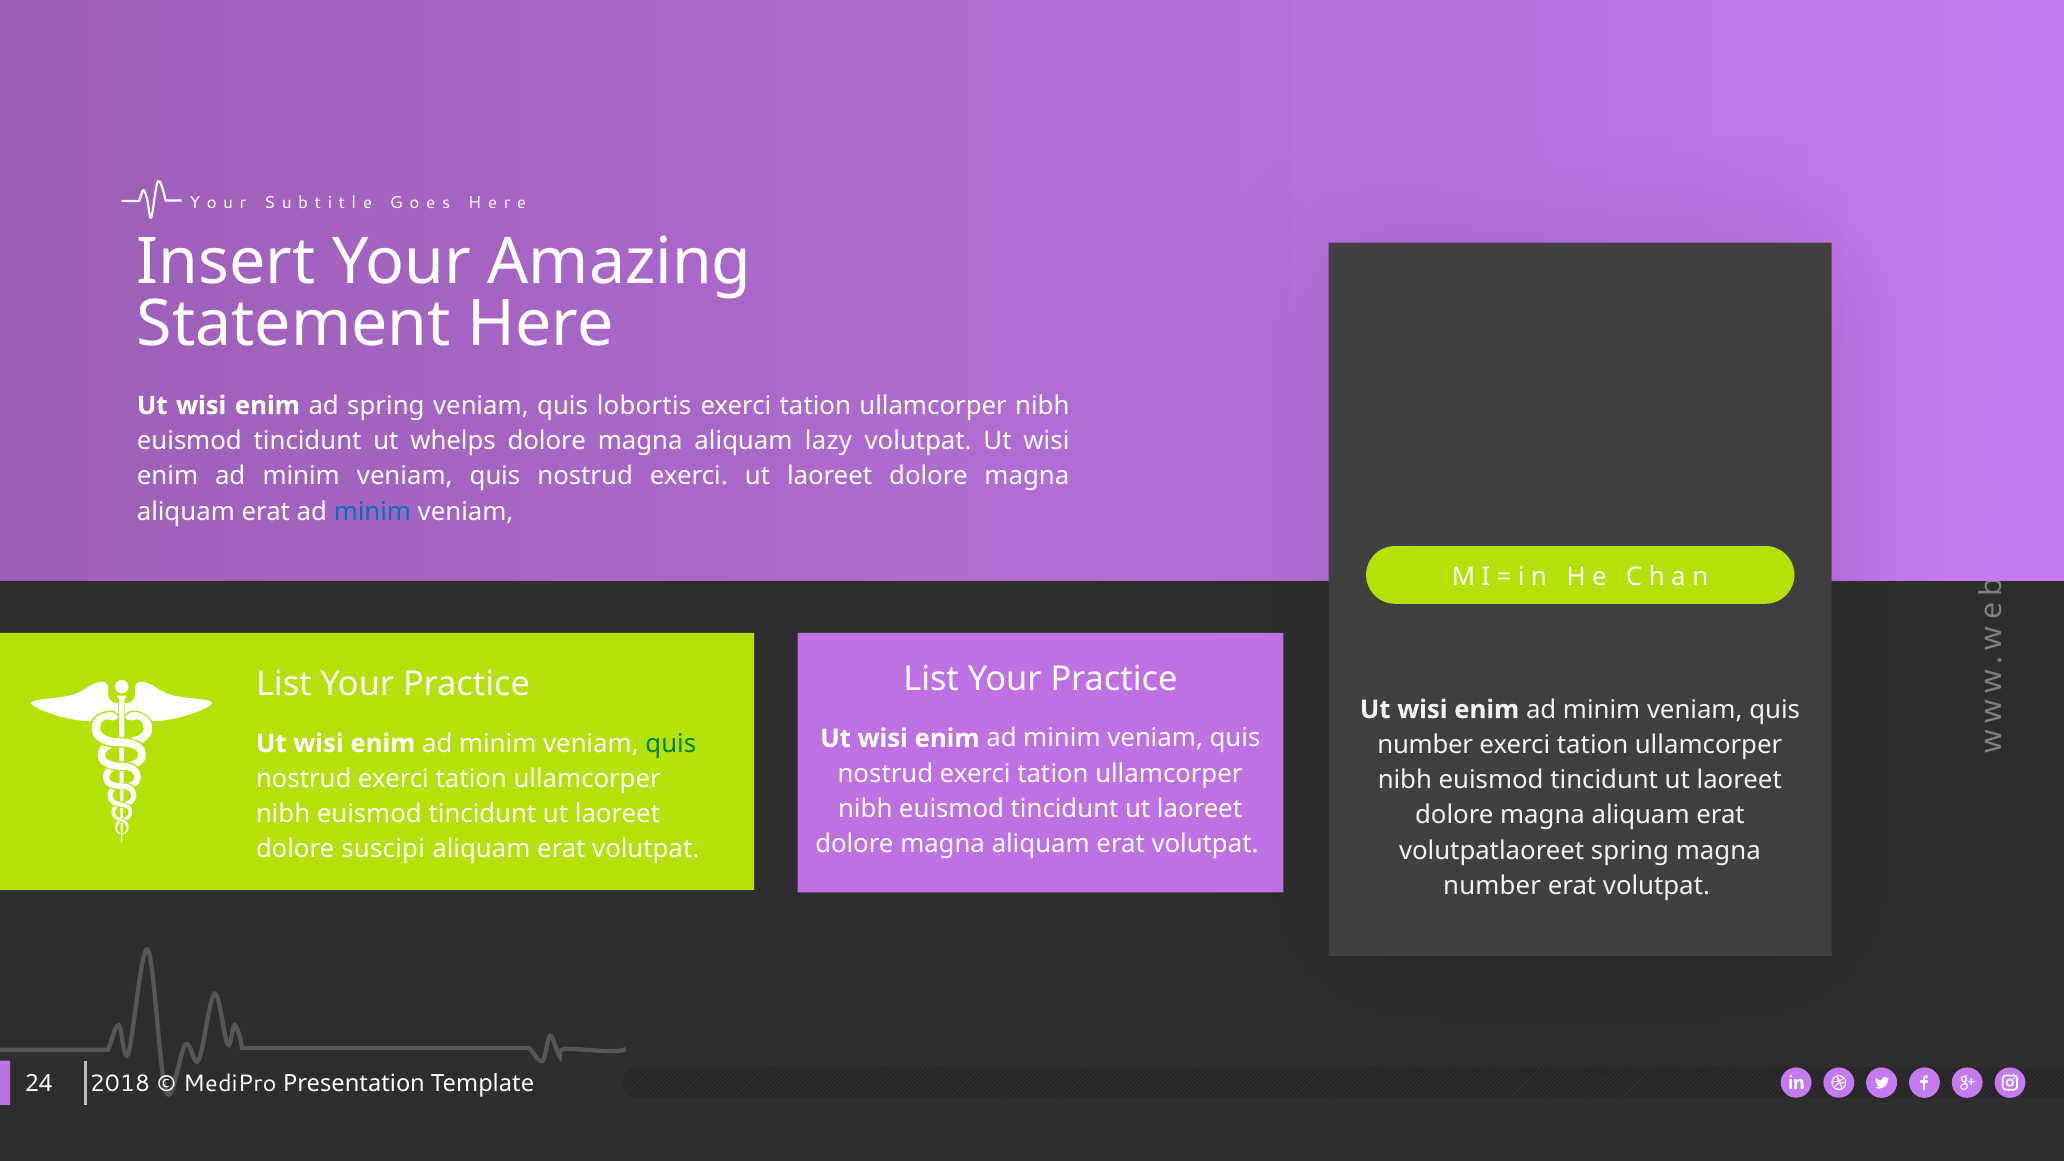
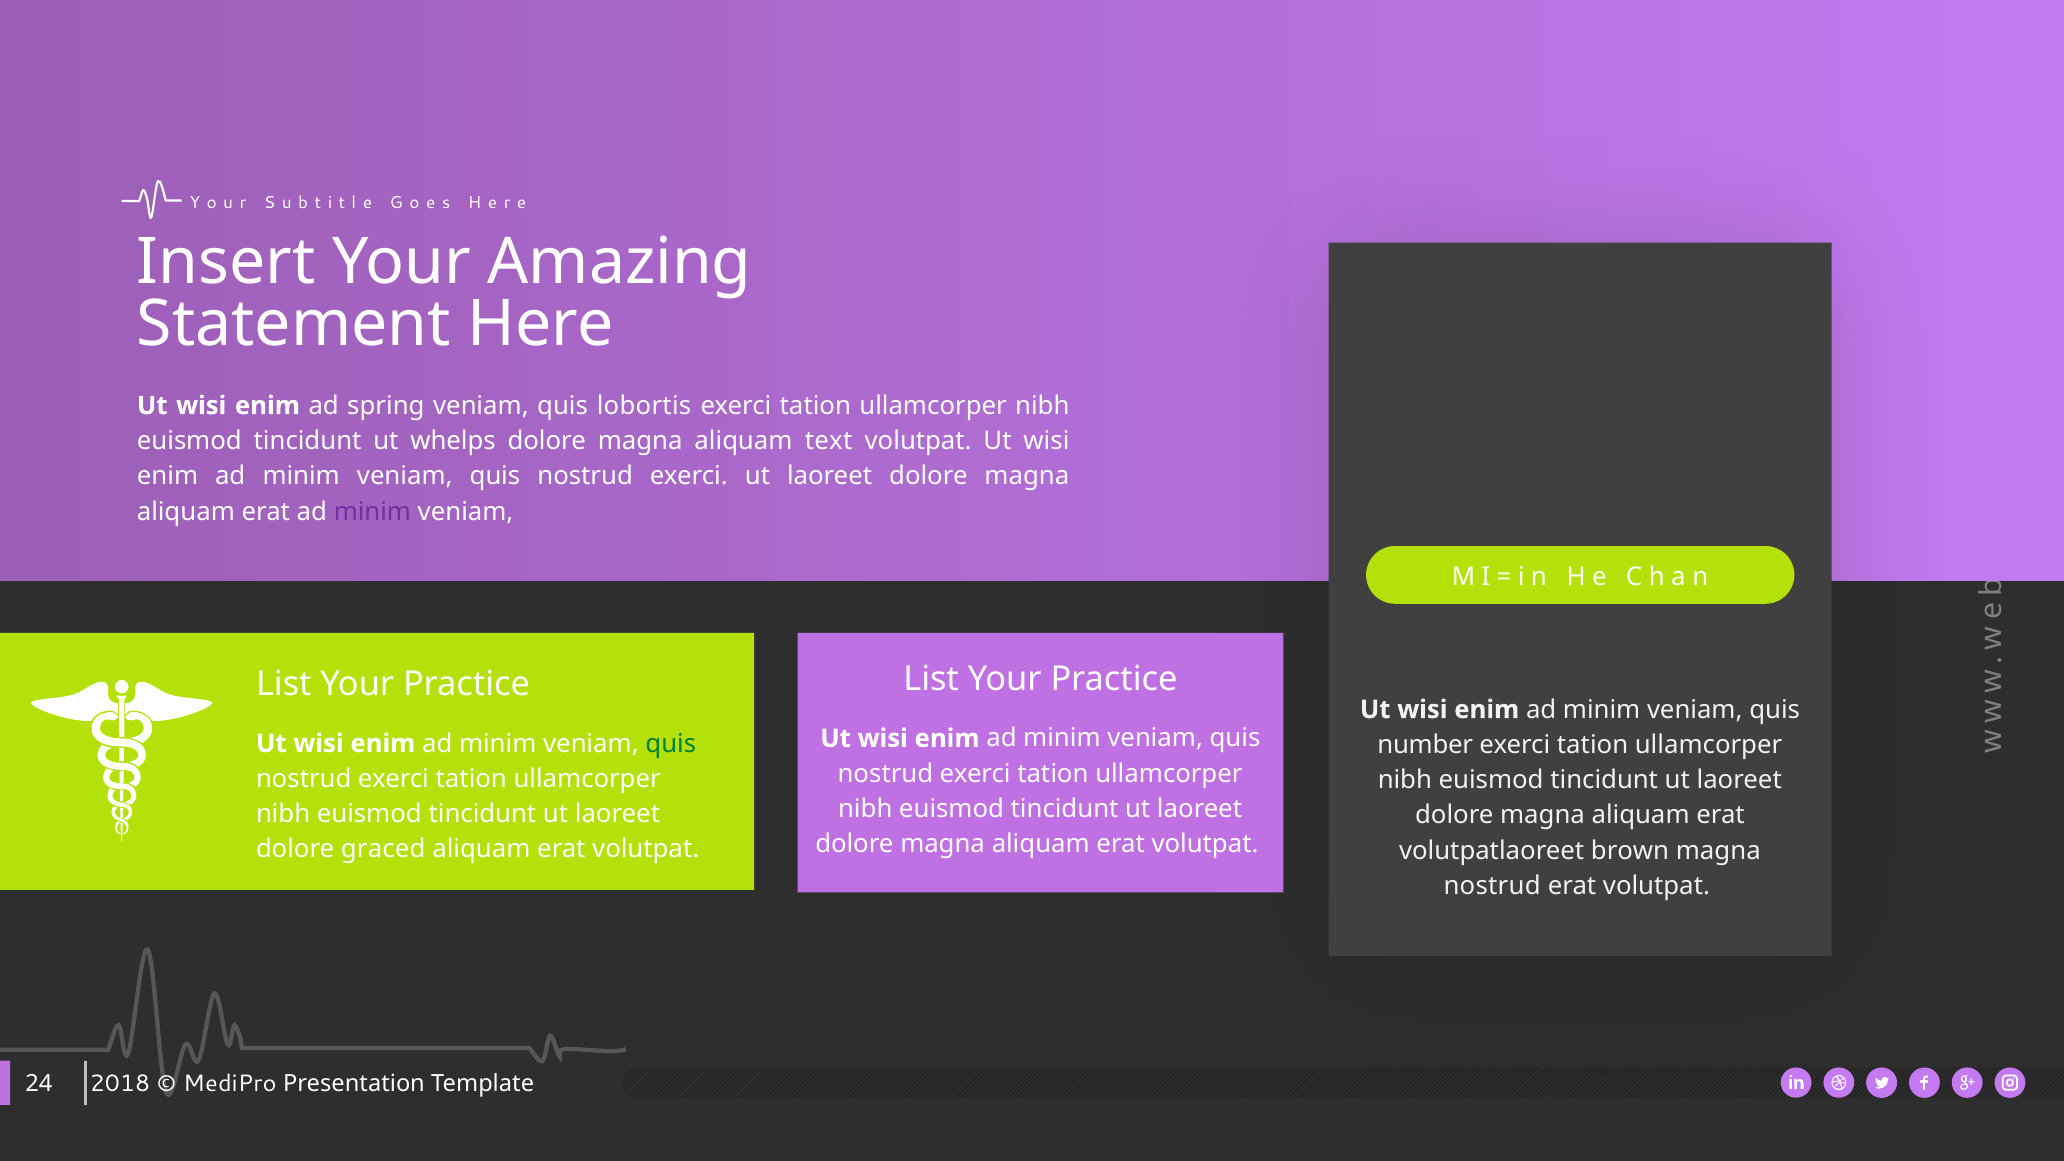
lazy: lazy -> text (829, 441)
minim colour: blue -> purple (372, 512)
suscipi: suscipi -> graced (383, 849)
volutpatlaoreet spring: spring -> brown (1630, 851)
number: number -> nostrud (1492, 886)
